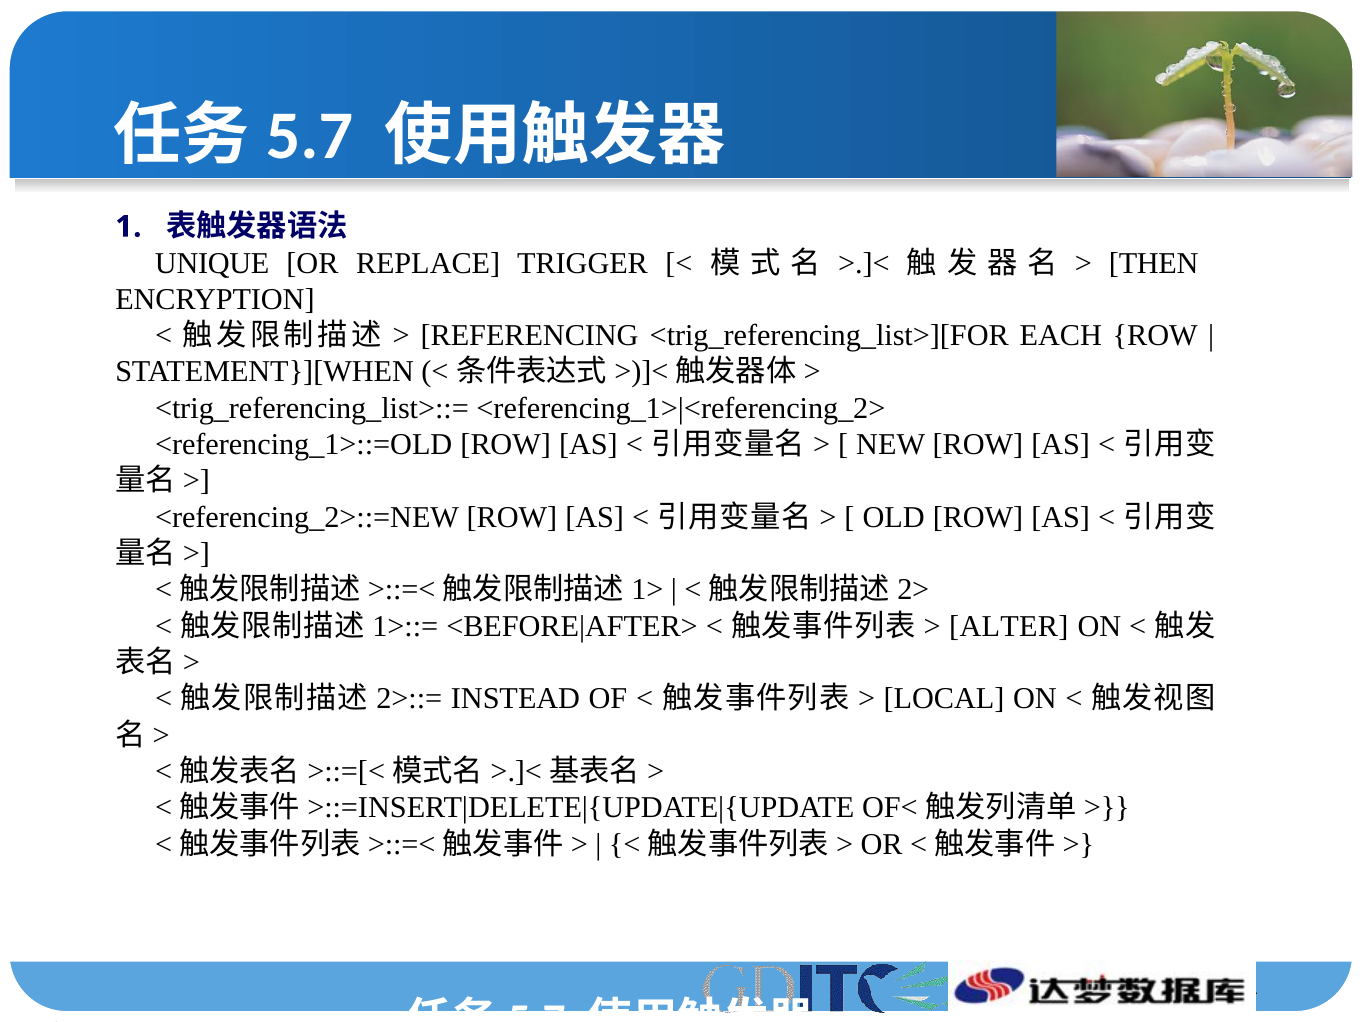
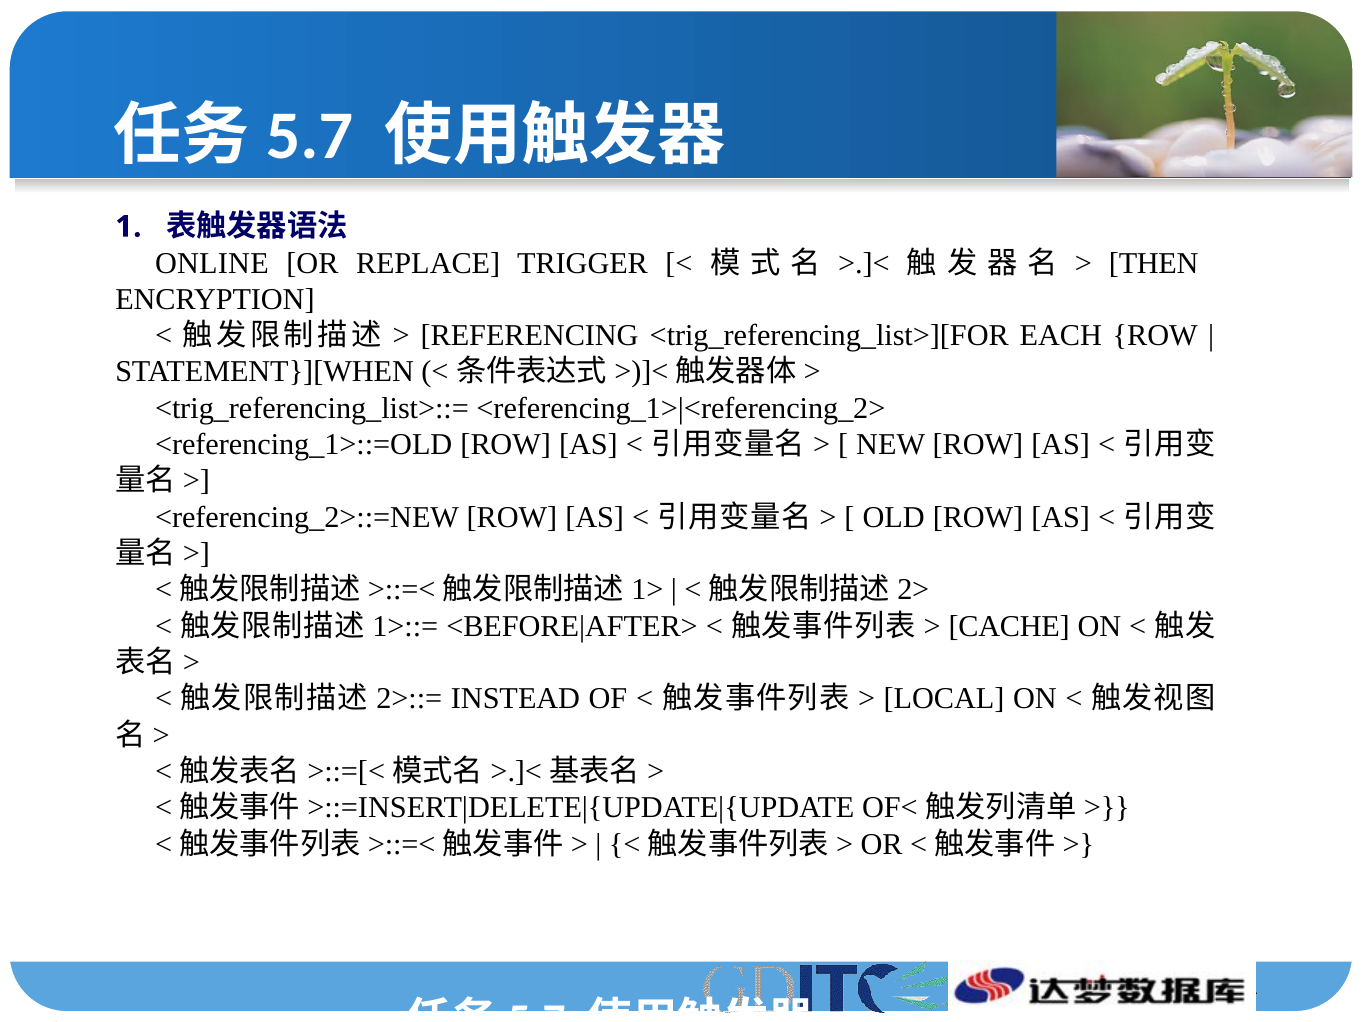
UNIQUE: UNIQUE -> ONLINE (212, 263)
ALTER: ALTER -> CACHE (1009, 626)
